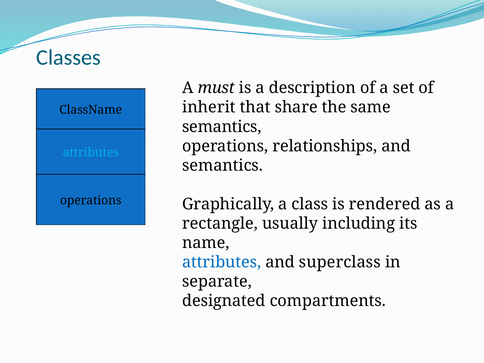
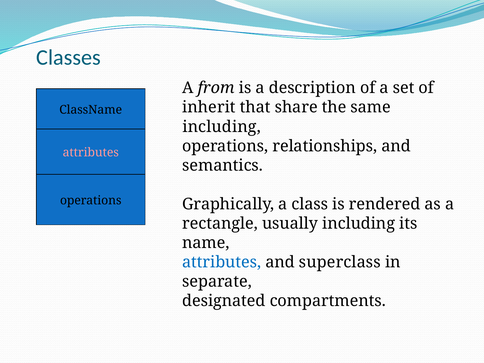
must: must -> from (216, 88)
semantics: semantics -> including (222, 127)
attributes colour: light blue -> pink (91, 153)
